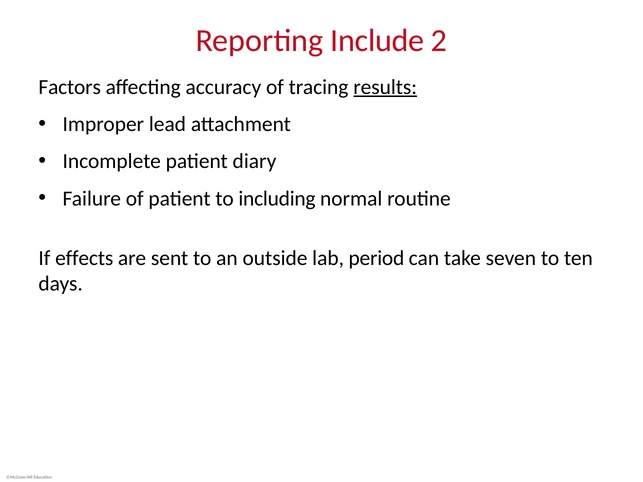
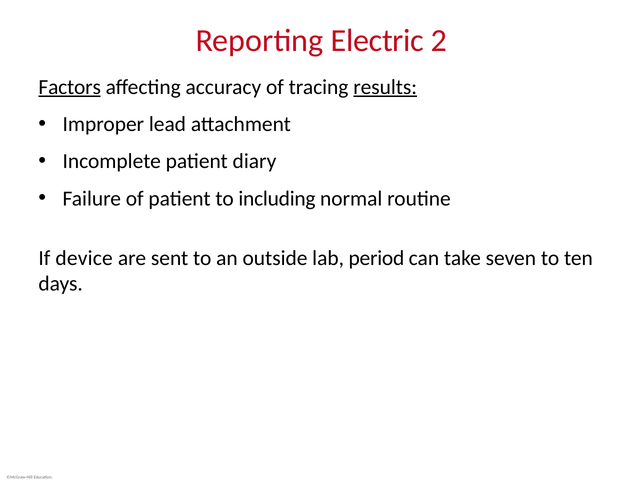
Include: Include -> Electric (377, 41)
Factors underline: none -> present (70, 87)
effects: effects -> device (84, 258)
